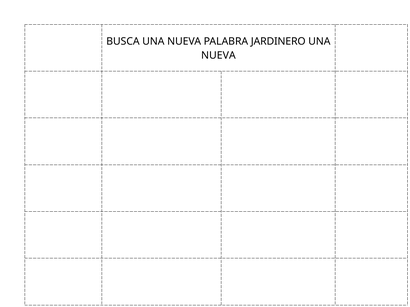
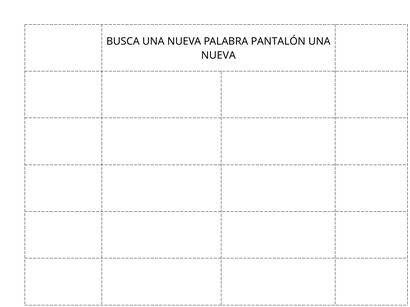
JARDINERO: JARDINERO -> PANTALÓN (278, 41)
